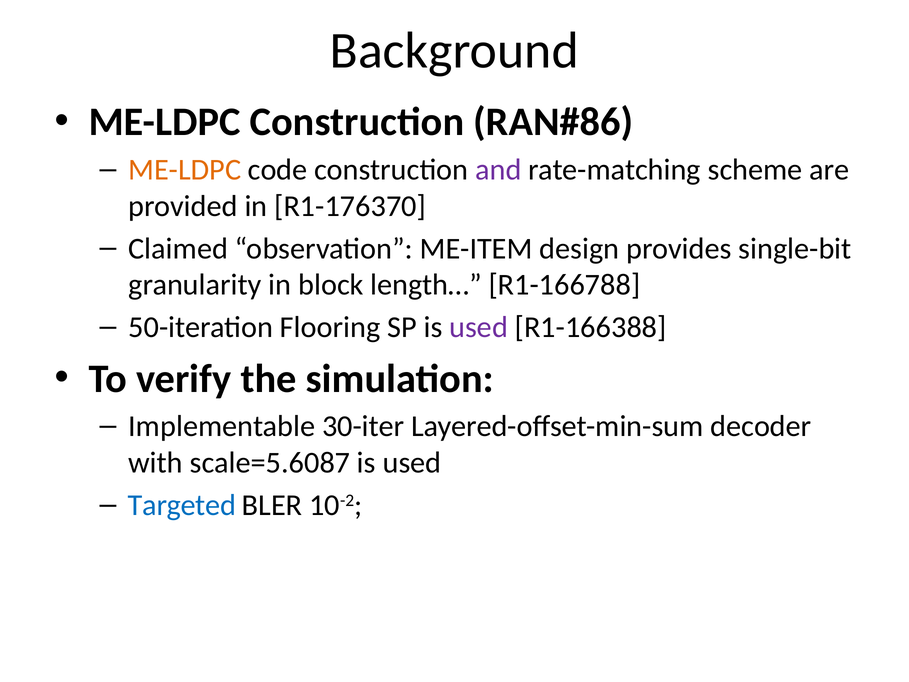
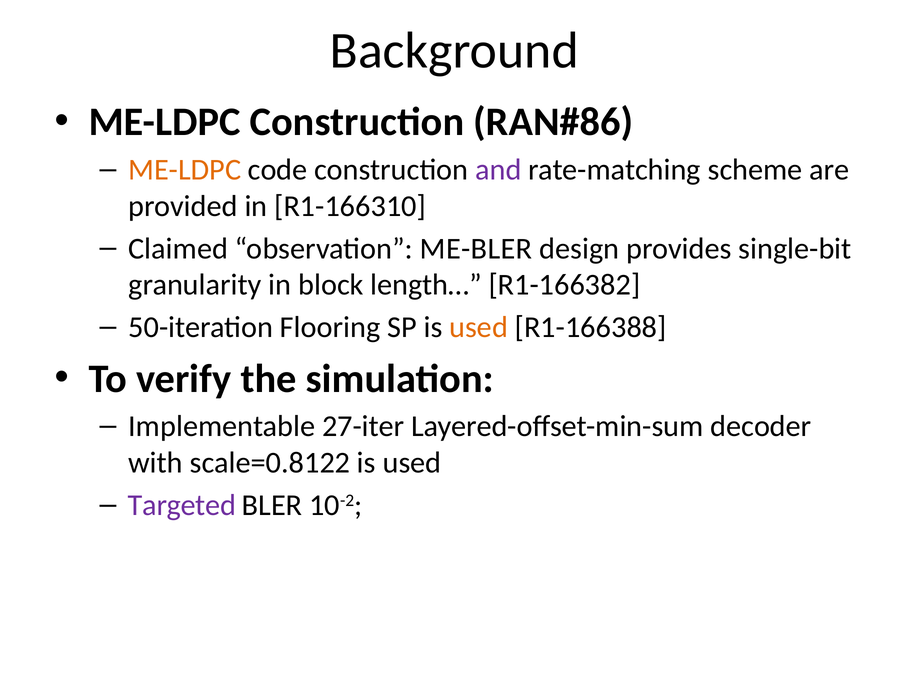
R1-176370: R1-176370 -> R1-166310 (350, 206)
ME-ITEM: ME-ITEM -> ME-BLER (476, 249)
R1-166788: R1-166788 -> R1-166382 (564, 285)
used colour: purple -> orange (479, 327)
30-iter: 30-iter -> 27-iter (363, 426)
scale=5.6087: scale=5.6087 -> scale=0.8122 (270, 463)
Targeted colour: blue -> purple (182, 505)
